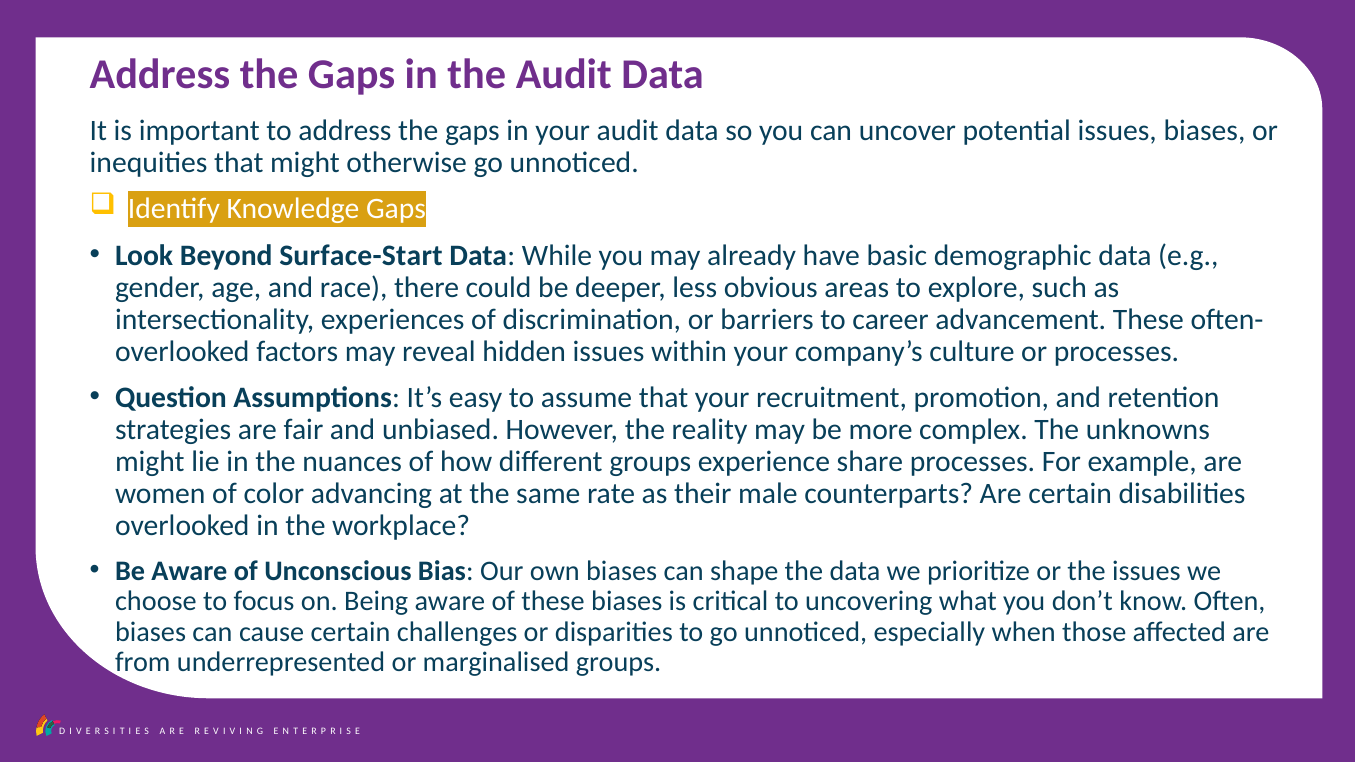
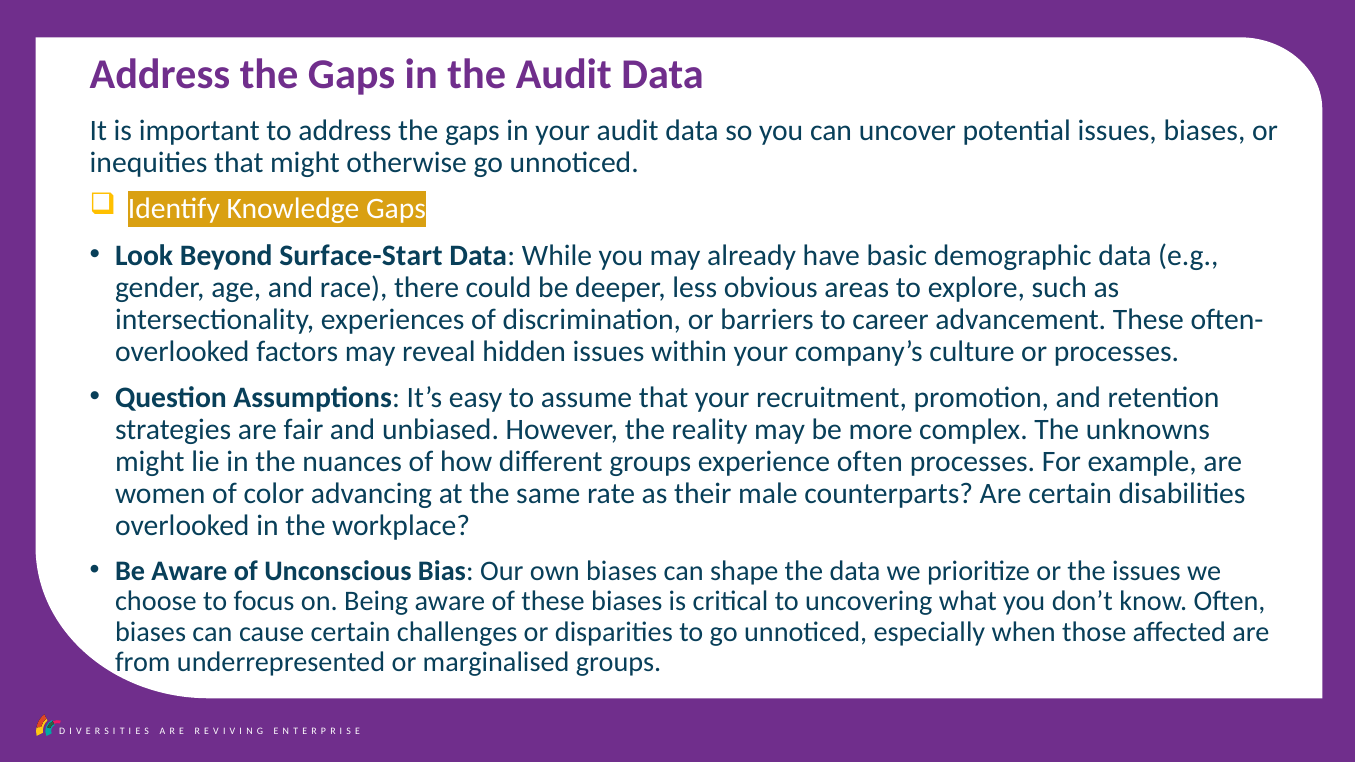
experience share: share -> often (870, 461)
